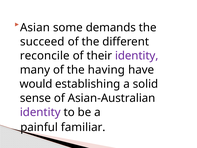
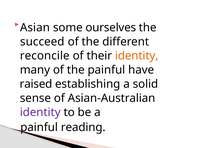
demands: demands -> ourselves (111, 27)
identity colour: purple -> orange (137, 56)
the having: having -> painful (106, 70)
would: would -> raised (36, 84)
familiar: familiar -> reading (83, 127)
